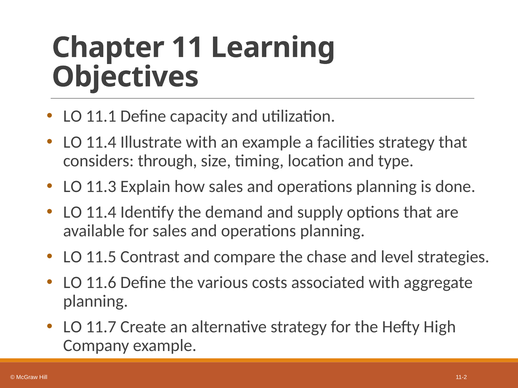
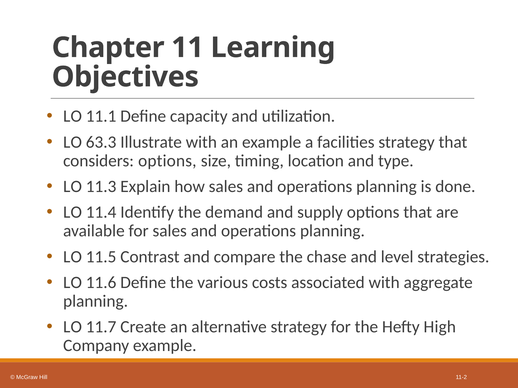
11.4: 11.4 -> 63.3 (101, 142)
considers through: through -> options (167, 161)
